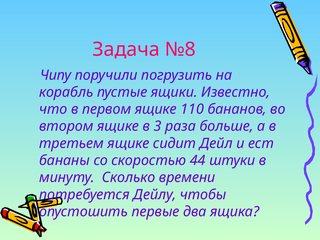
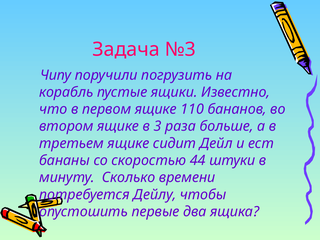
№8: №8 -> №3 (180, 49)
